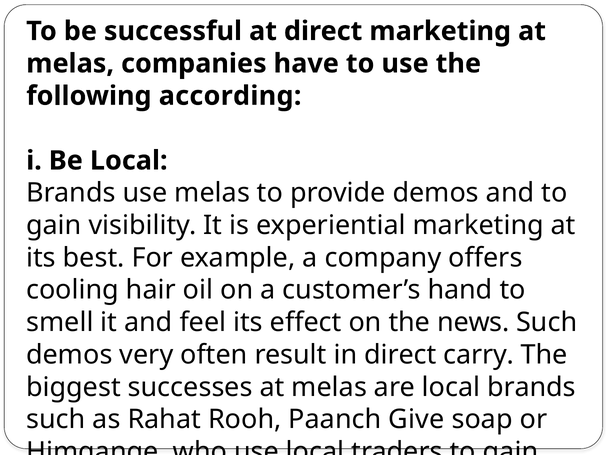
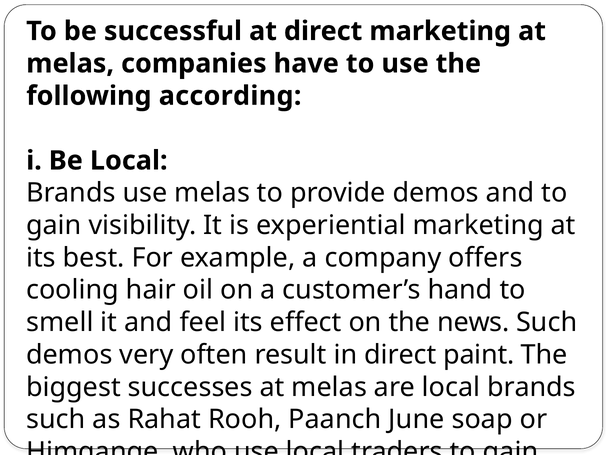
carry: carry -> paint (479, 355)
Give: Give -> June (416, 420)
